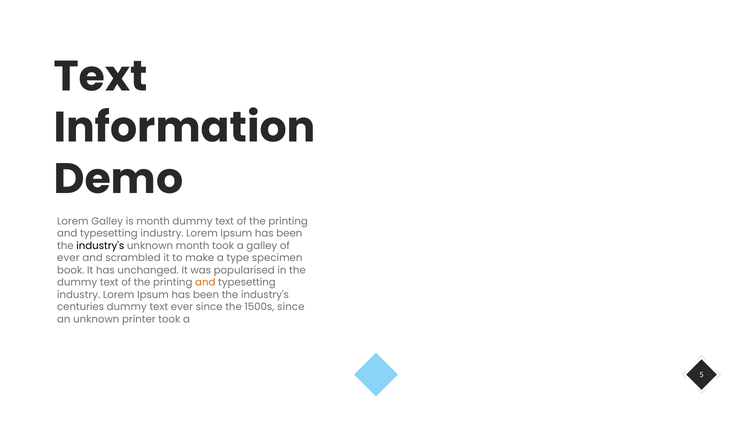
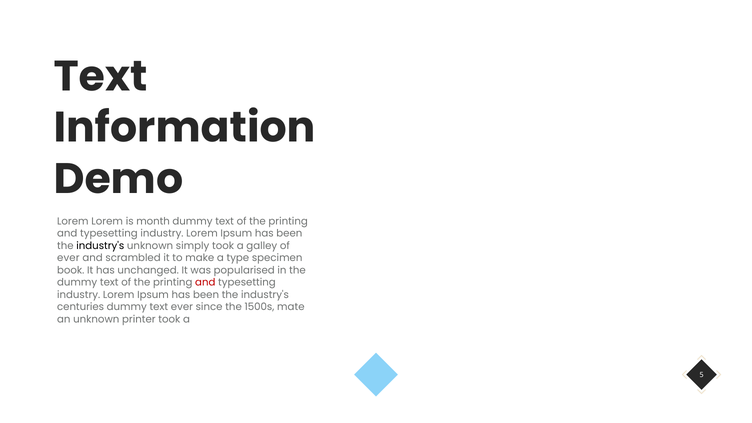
Lorem Galley: Galley -> Lorem (107, 221)
unknown month: month -> simply (193, 246)
and colour: orange -> red (205, 282)
1500s since: since -> mate (291, 307)
